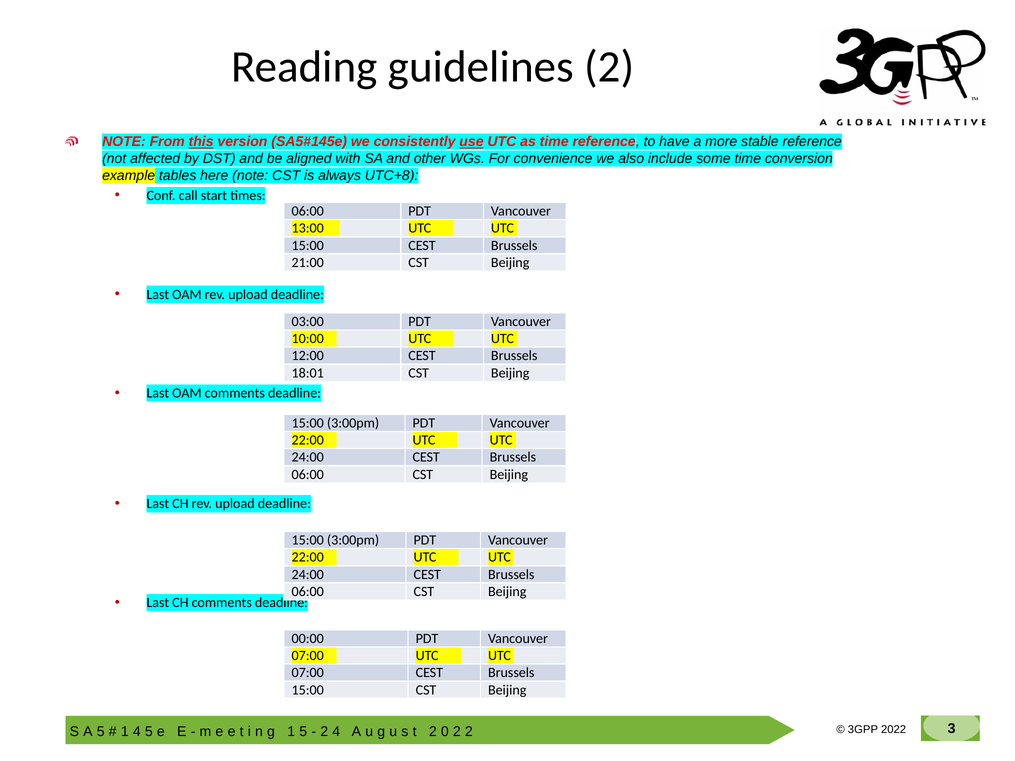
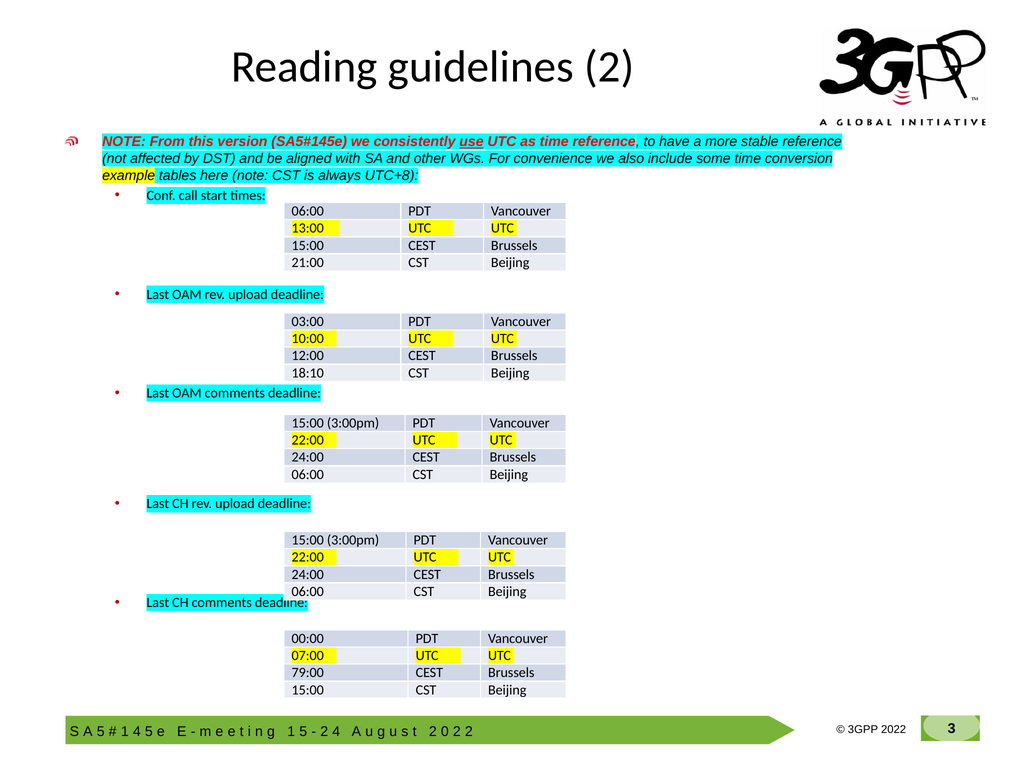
this underline: present -> none (201, 142)
18:01: 18:01 -> 18:10 (308, 373)
07:00: 07:00 -> 79:00 (308, 673)
